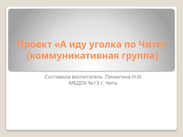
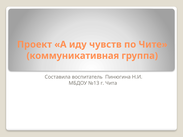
уголка: уголка -> чувств (105, 45)
